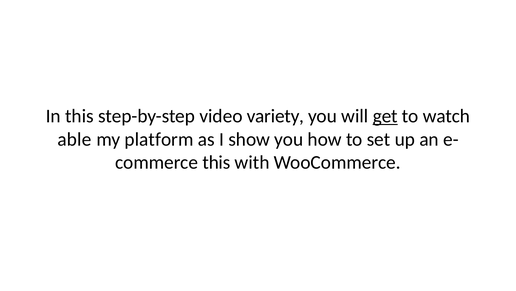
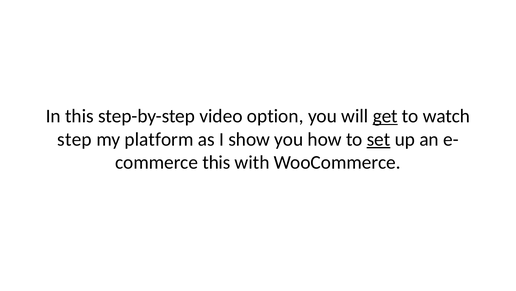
variety: variety -> option (275, 116)
able: able -> step (74, 139)
set underline: none -> present (379, 139)
